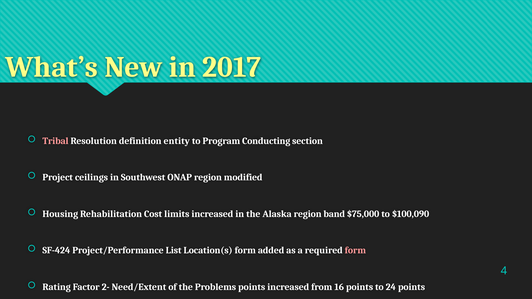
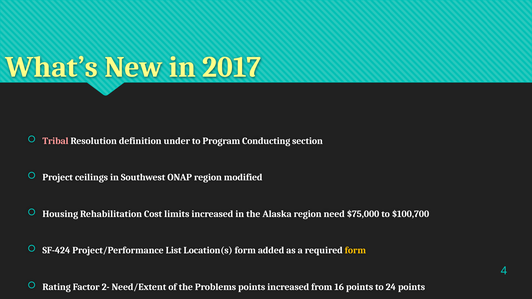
entity: entity -> under (177, 141)
band: band -> need (334, 214)
$100,090: $100,090 -> $100,700 (411, 214)
form colour: pink -> yellow (355, 251)
